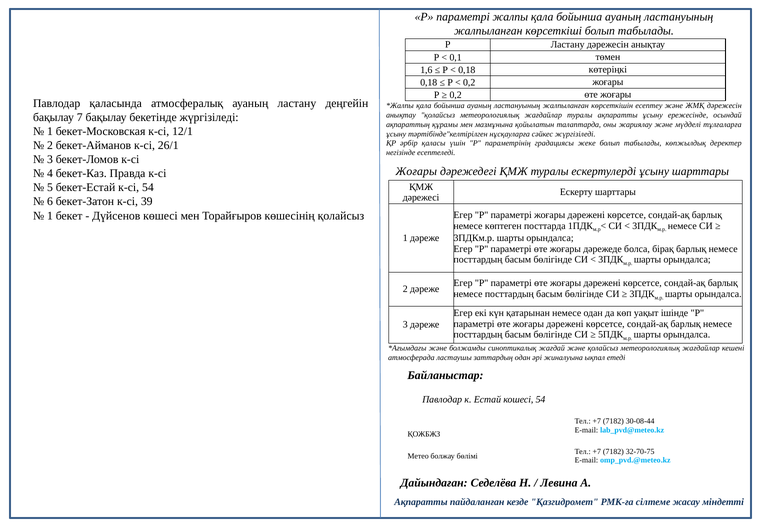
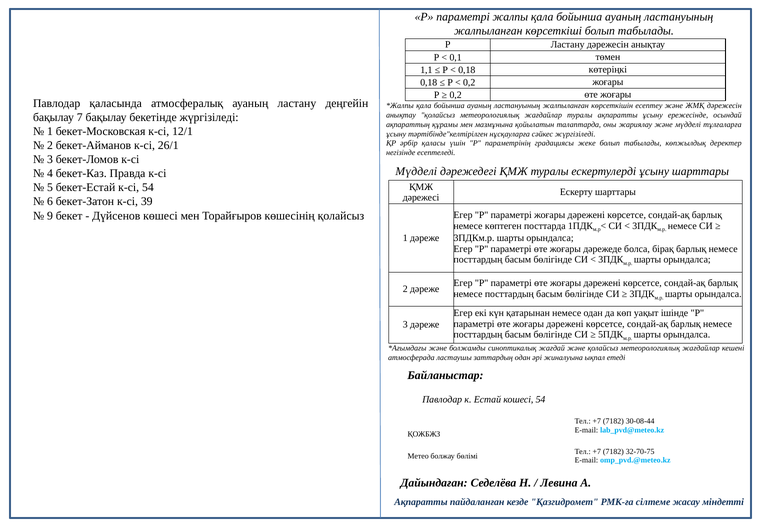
1,6: 1,6 -> 1,1 (426, 70)
Жоғары: Жоғары -> Мүдделі (416, 171)
1: 1 -> 9 (50, 216)
